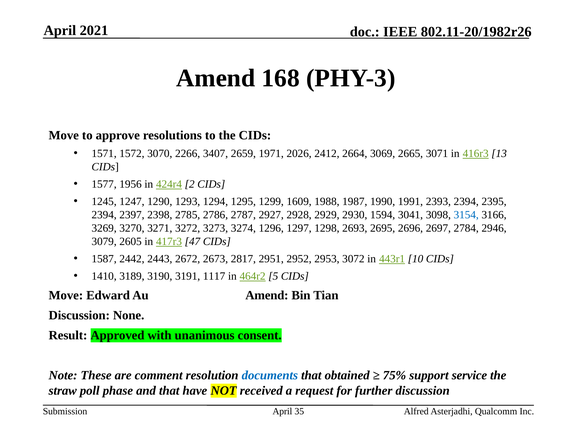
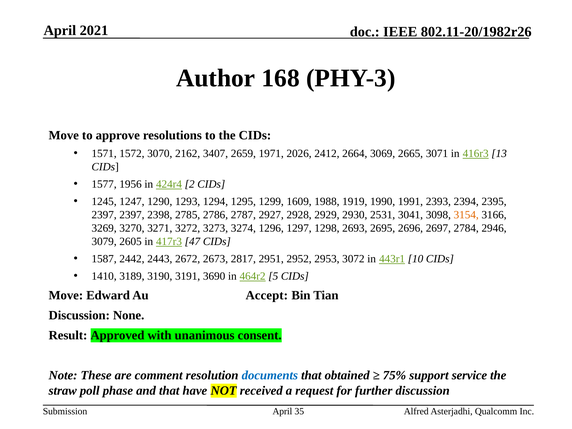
Amend: Amend -> Author (216, 78)
2266: 2266 -> 2162 (188, 153)
1987: 1987 -> 1919 (355, 201)
2394: 2394 -> 2397 (104, 215)
1594: 1594 -> 2531 (383, 215)
3154 colour: blue -> orange (466, 215)
1117: 1117 -> 3690 (214, 276)
Au Amend: Amend -> Accept (267, 295)
